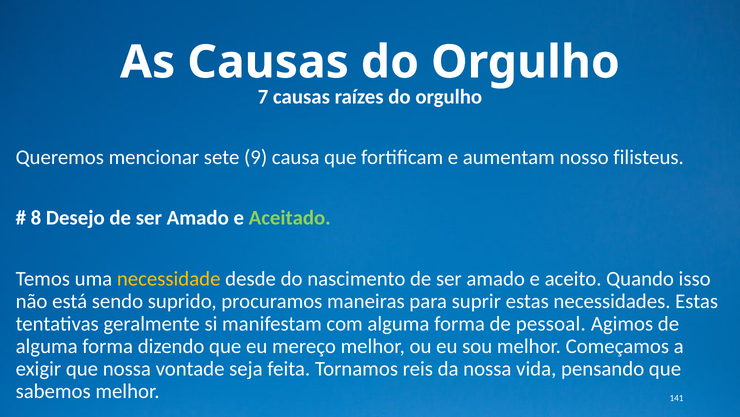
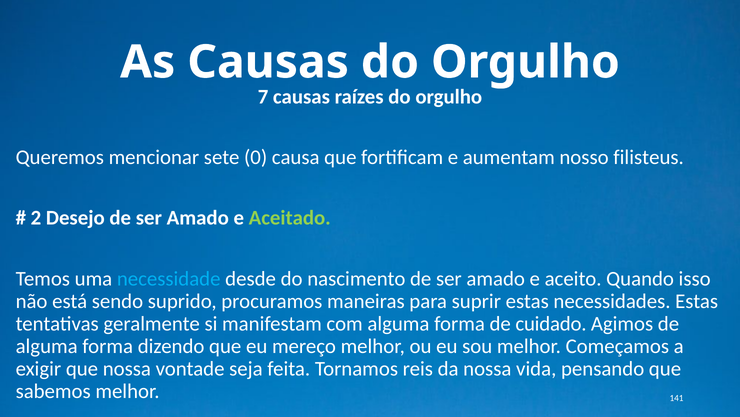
9: 9 -> 0 (256, 157)
8: 8 -> 2 (36, 218)
necessidade colour: yellow -> light blue (169, 278)
pessoal: pessoal -> cuidado (551, 323)
